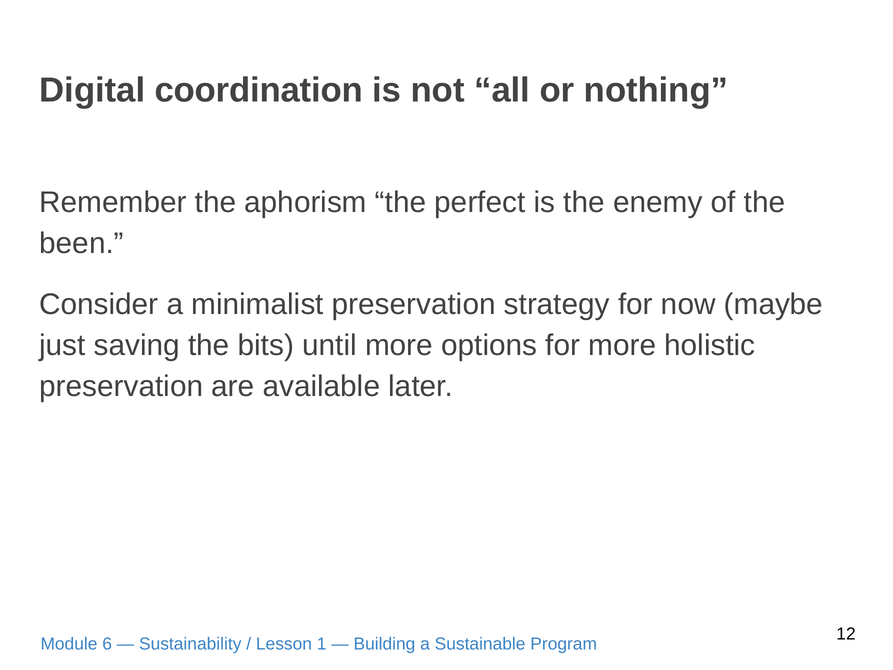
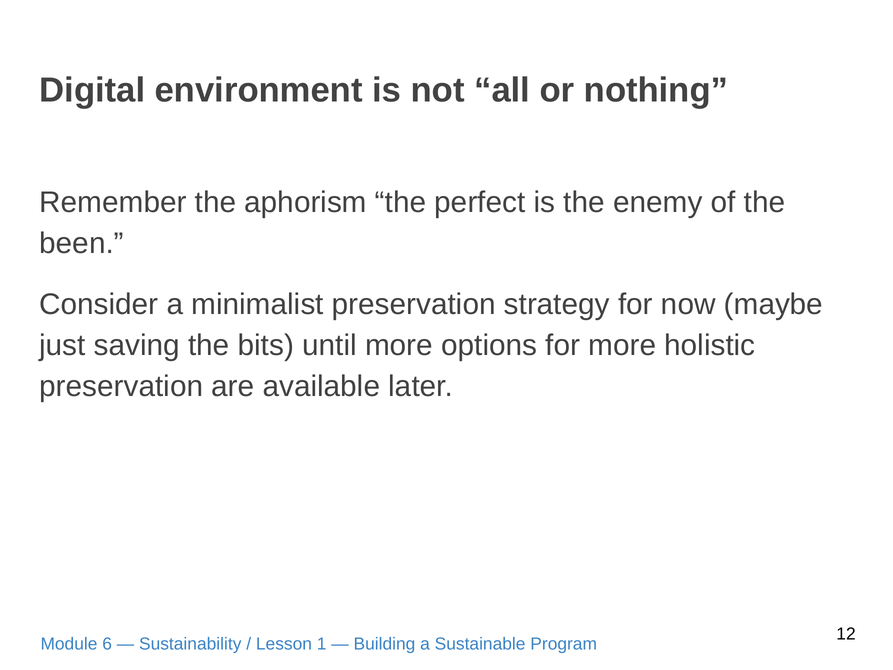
coordination: coordination -> environment (259, 90)
